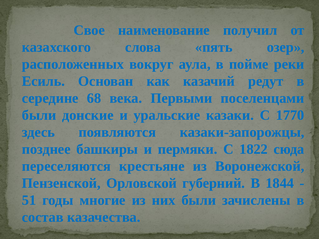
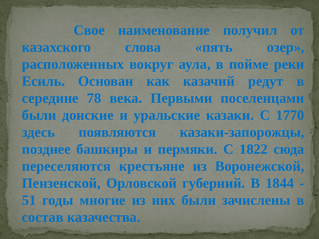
68: 68 -> 78 (94, 98)
